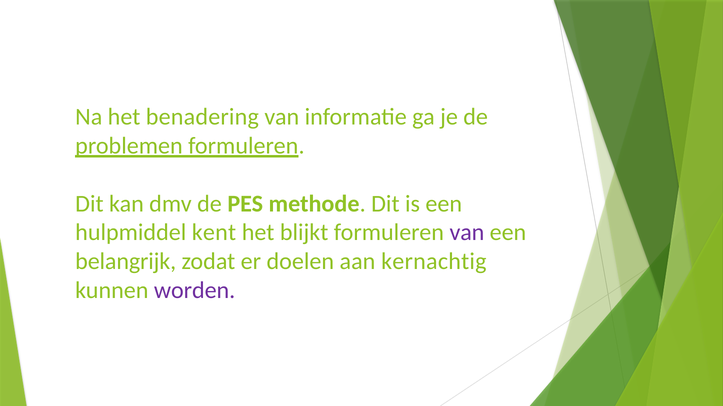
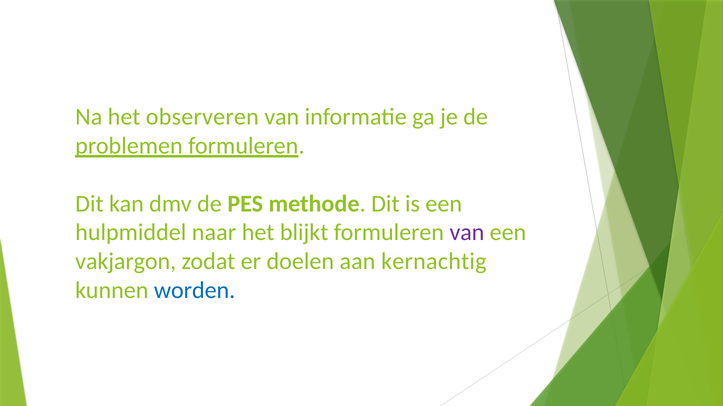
benadering: benadering -> observeren (202, 117)
kent: kent -> naar (214, 233)
belangrijk: belangrijk -> vakjargon (126, 262)
worden colour: purple -> blue (195, 291)
